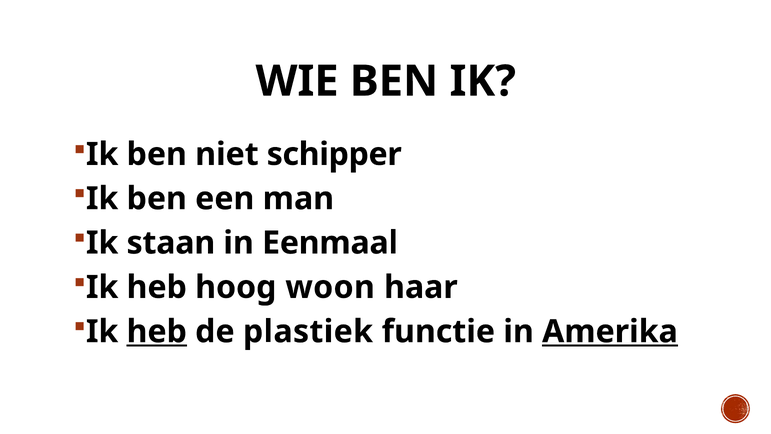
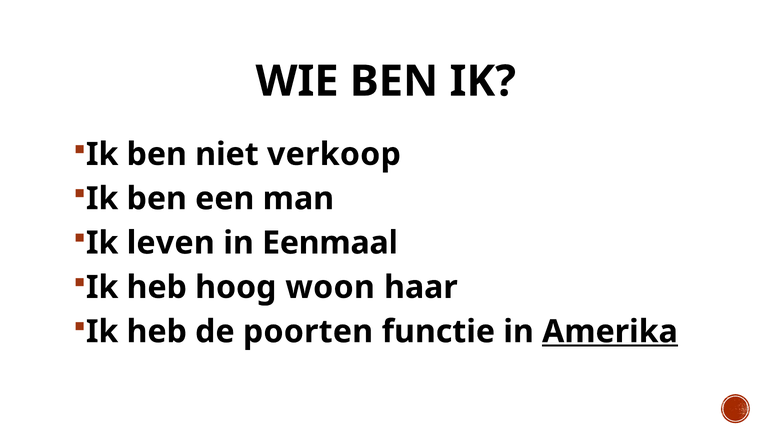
schipper: schipper -> verkoop (334, 154)
staan: staan -> leven (171, 243)
heb underline: present -> none (157, 331)
plastiek: plastiek -> poorten (308, 331)
